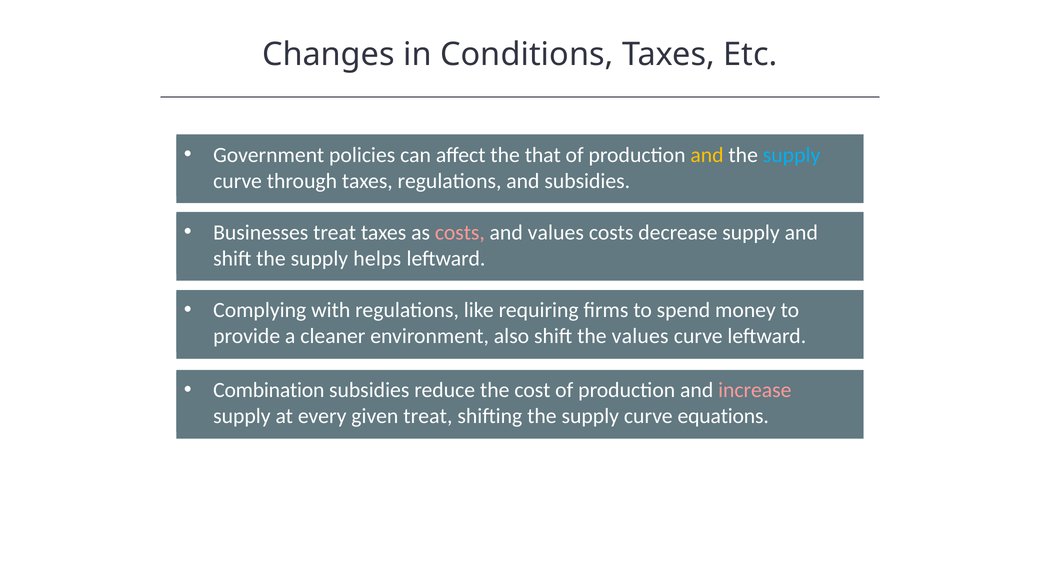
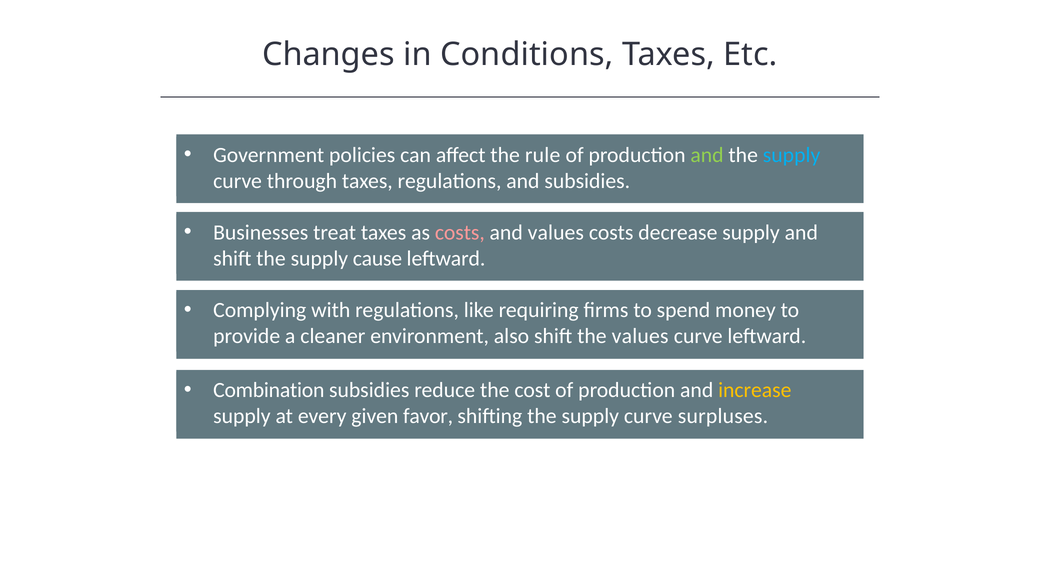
that: that -> rule (543, 155)
and colour: yellow -> light green (707, 155)
helps: helps -> cause (377, 259)
increase colour: pink -> yellow (755, 390)
given treat: treat -> favor (428, 416)
equations: equations -> surpluses (723, 416)
